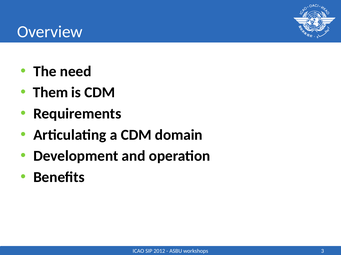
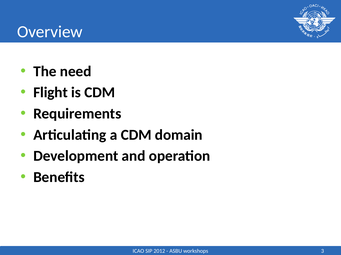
Them: Them -> Flight (51, 93)
